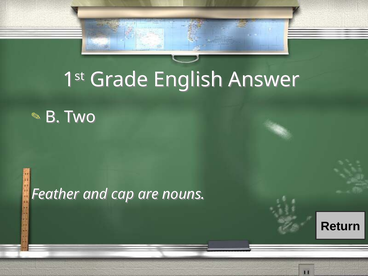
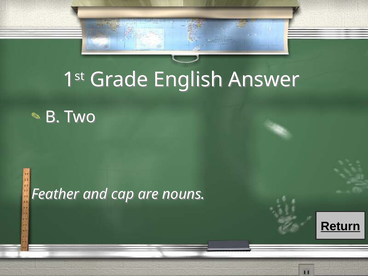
Return underline: none -> present (340, 226)
